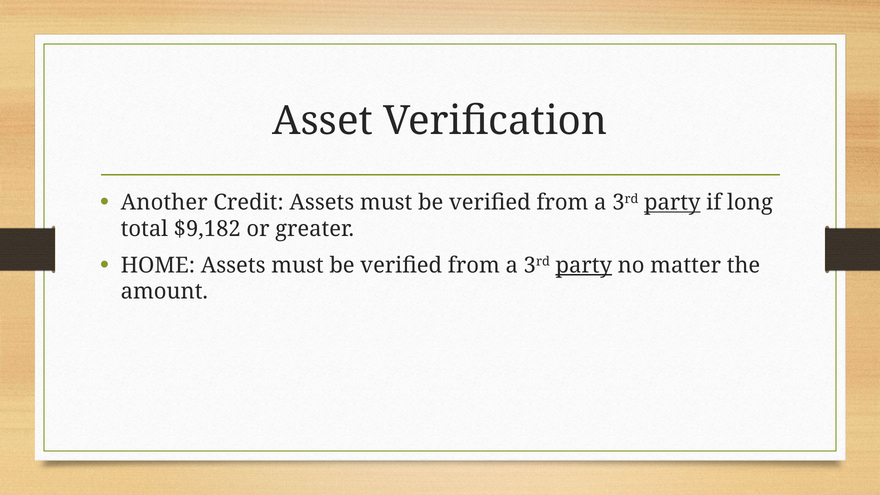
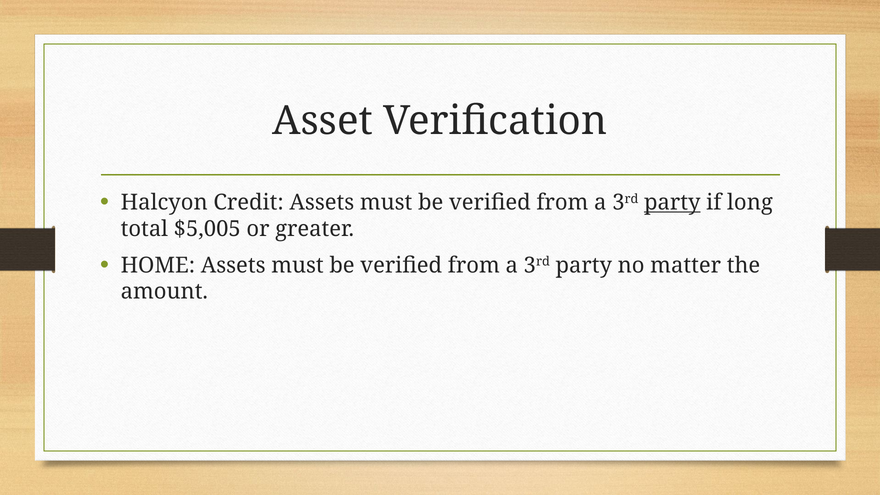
Another: Another -> Halcyon (164, 203)
$9,182: $9,182 -> $5,005 (207, 229)
party underline: present -> none (584, 265)
